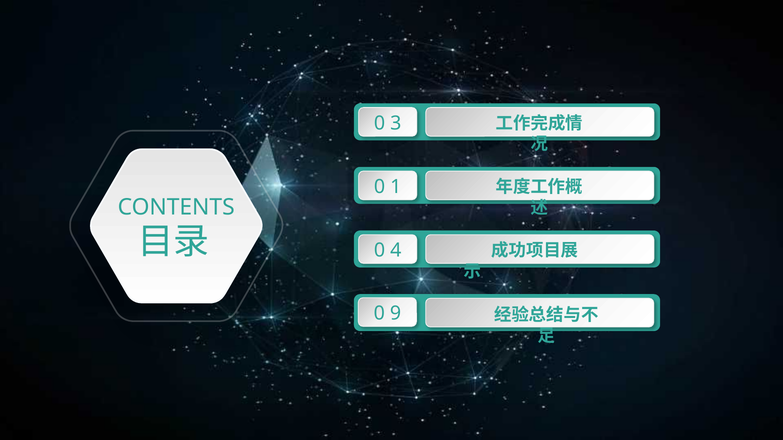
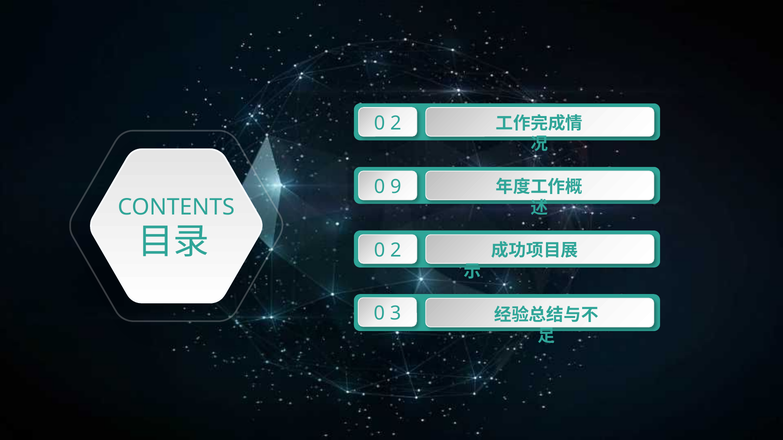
3: 3 -> 2 (396, 123)
1: 1 -> 9 (396, 187)
4: 4 -> 2 (396, 251)
9: 9 -> 3 (395, 314)
